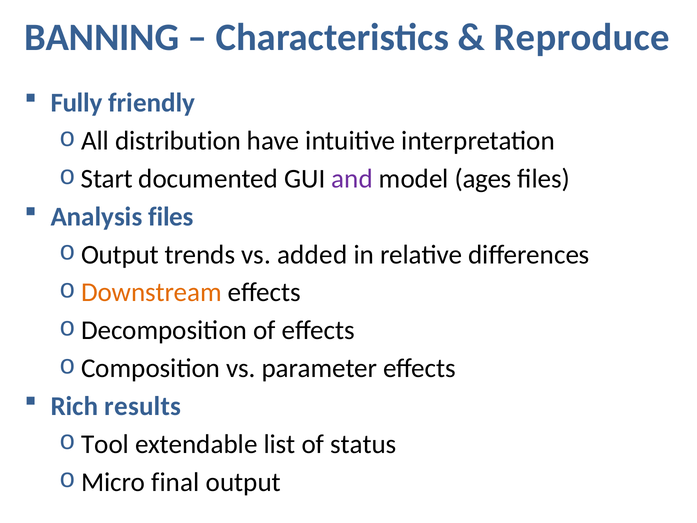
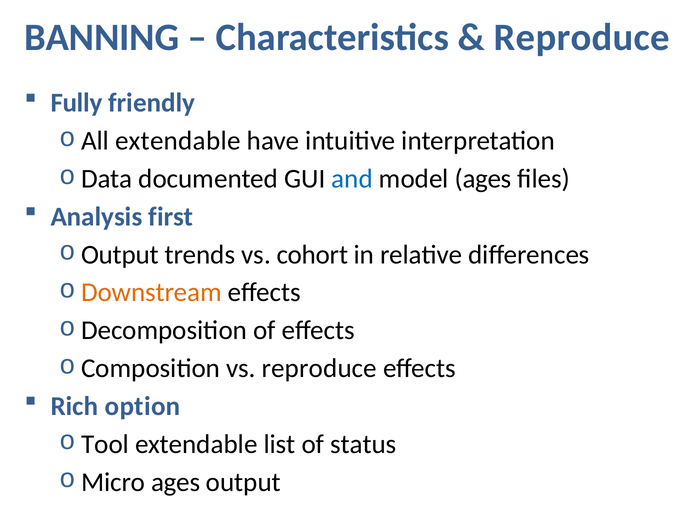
All distribution: distribution -> extendable (178, 141)
Start: Start -> Data (107, 179)
and colour: purple -> blue (352, 179)
Analysis files: files -> first (171, 217)
added: added -> cohort (312, 254)
vs parameter: parameter -> reproduce (319, 368)
results: results -> option (143, 406)
Micro final: final -> ages (176, 482)
